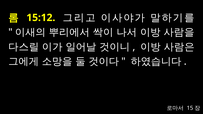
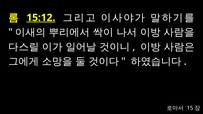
15:12 underline: none -> present (41, 18)
